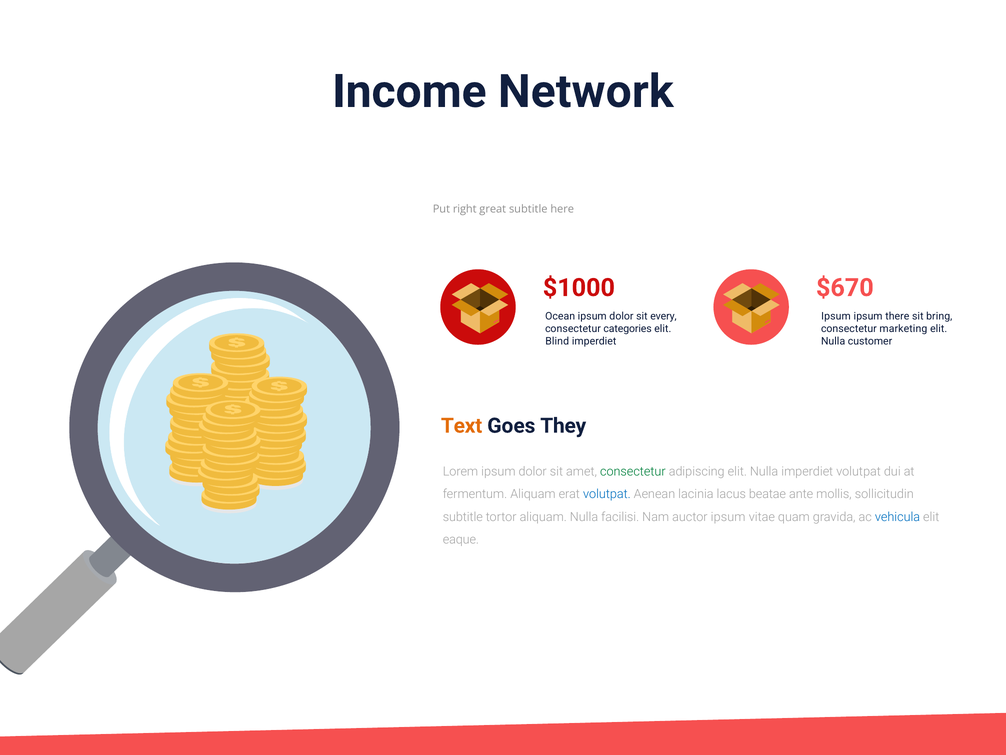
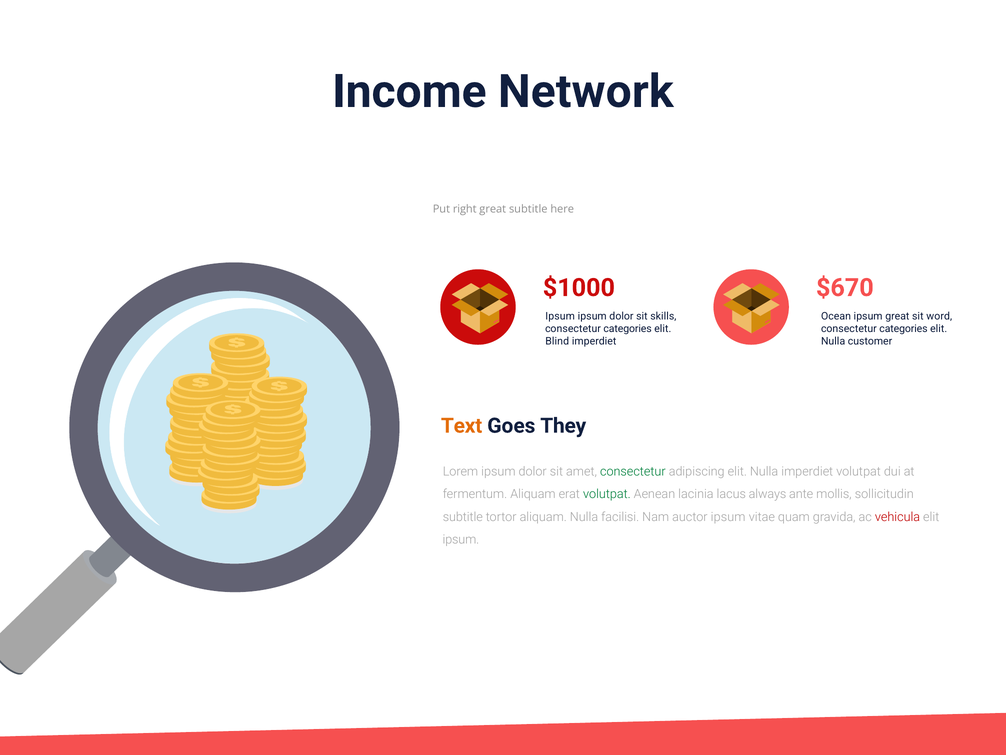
Ocean: Ocean -> Ipsum (560, 316)
every: every -> skills (663, 316)
Ipsum: Ipsum -> Ocean (836, 316)
ipsum there: there -> great (897, 316)
bring: bring -> word (939, 316)
marketing: marketing -> categories (903, 329)
volutpat colour: blue -> green (607, 494)
beatae: beatae -> always (767, 494)
vehicula colour: blue -> red (898, 517)
eaque: eaque -> ipsum (461, 539)
